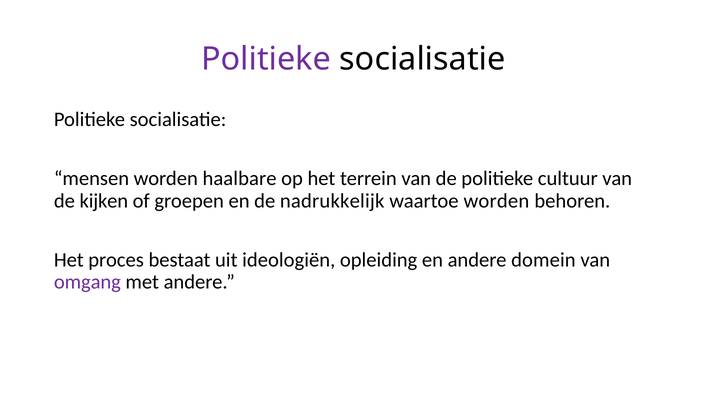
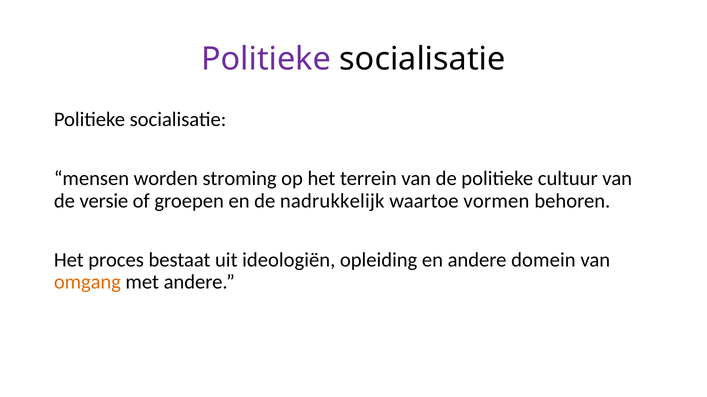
haalbare: haalbare -> stroming (240, 179)
kijken: kijken -> versie (104, 201)
waartoe worden: worden -> vormen (496, 201)
omgang colour: purple -> orange (87, 283)
